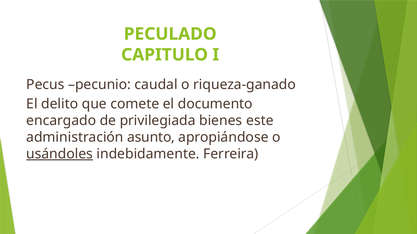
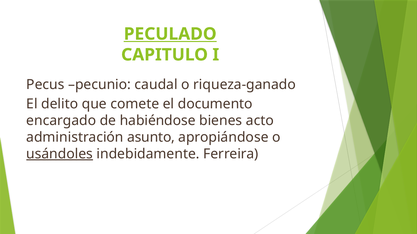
PECULADO underline: none -> present (170, 34)
privilegiada: privilegiada -> habiéndose (158, 121)
este: este -> acto (260, 121)
